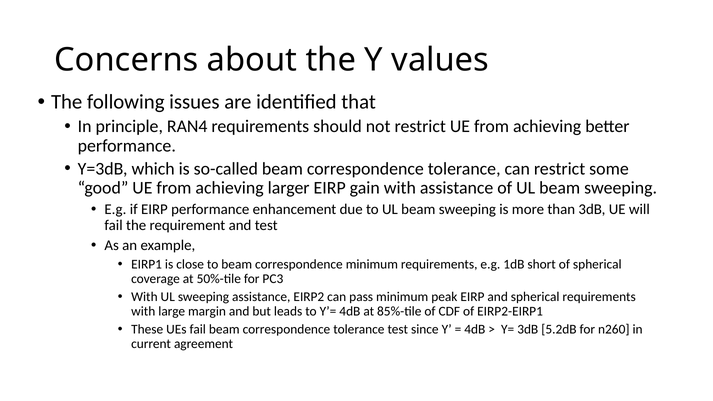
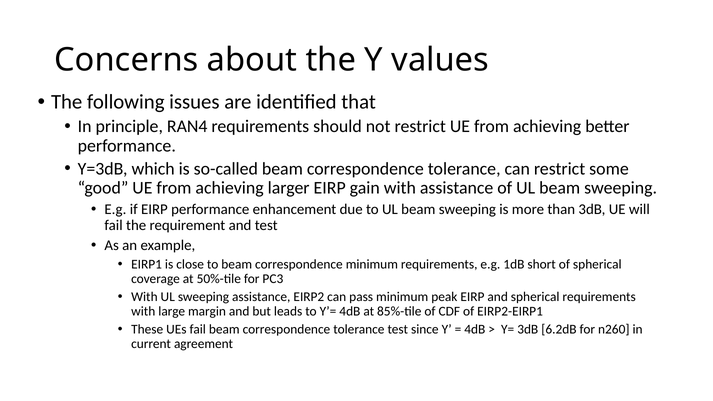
5.2dB: 5.2dB -> 6.2dB (559, 329)
